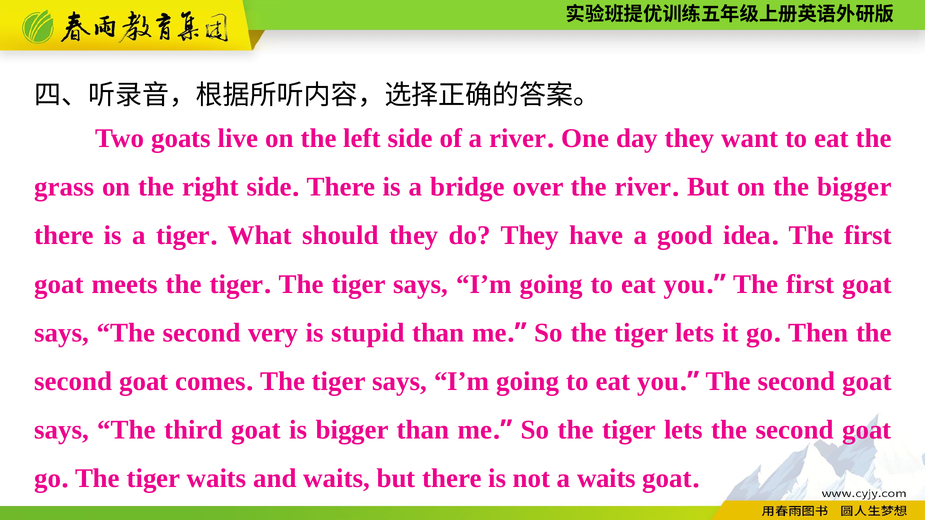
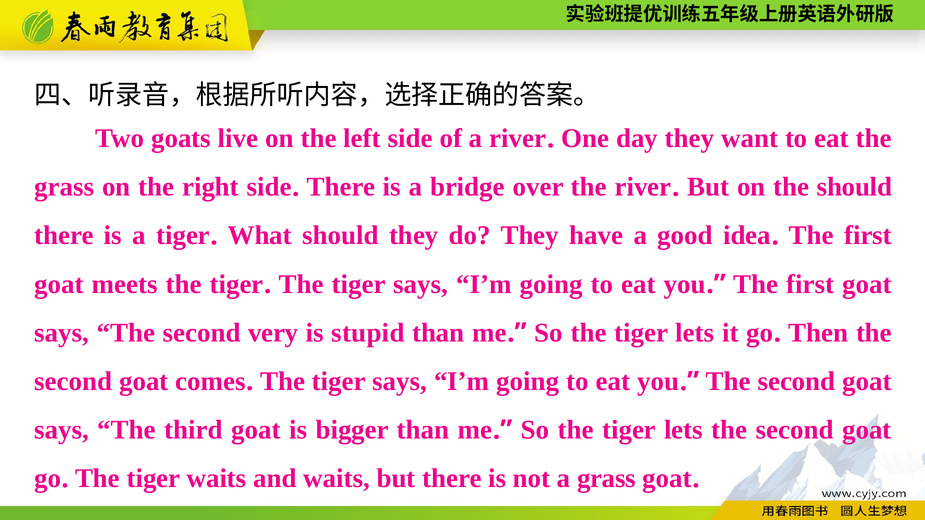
the bigger: bigger -> should (855, 187)
a waits: waits -> grass (606, 479)
